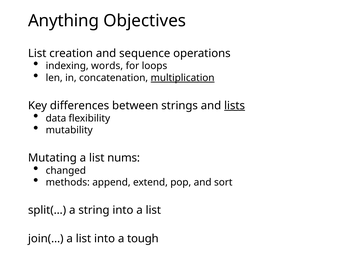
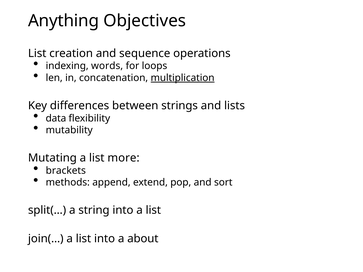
lists underline: present -> none (235, 106)
nums: nums -> more (124, 158)
changed: changed -> brackets (66, 171)
tough: tough -> about (143, 239)
